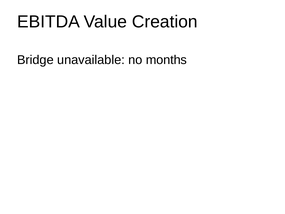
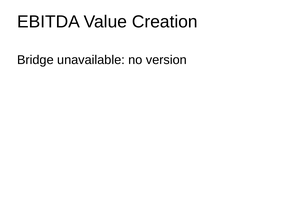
months: months -> version (166, 60)
